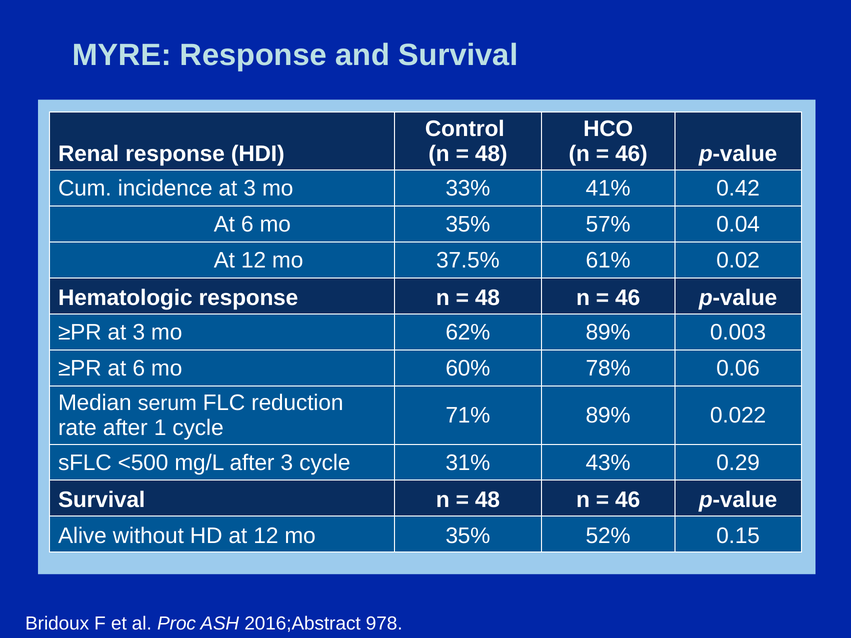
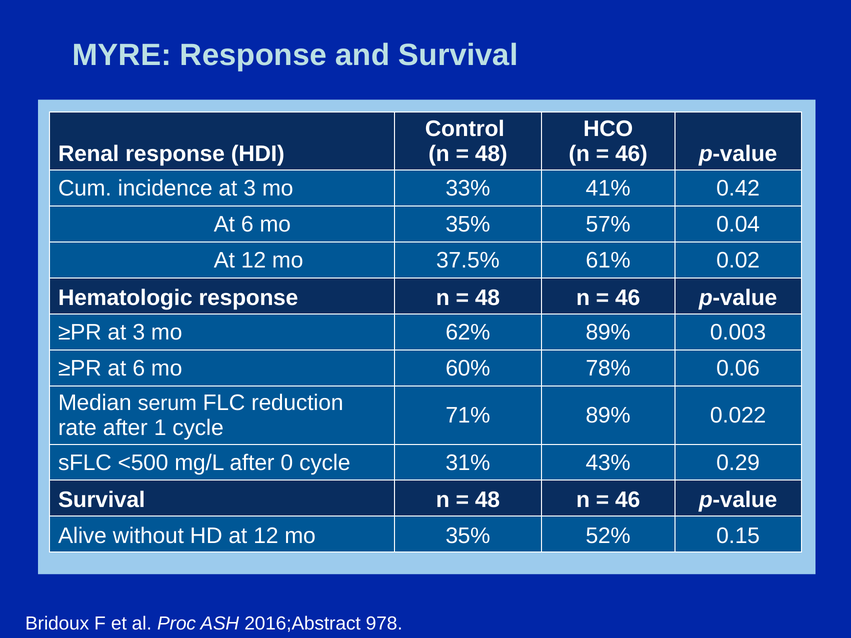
after 3: 3 -> 0 (287, 463)
